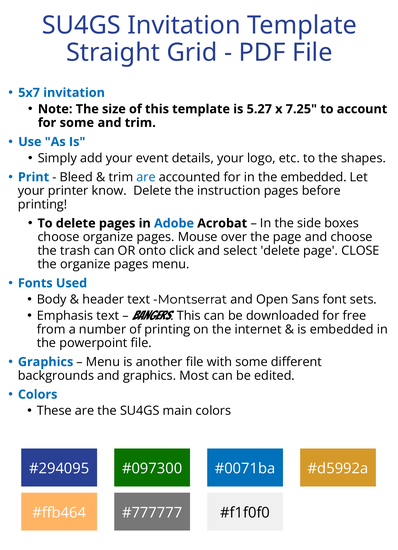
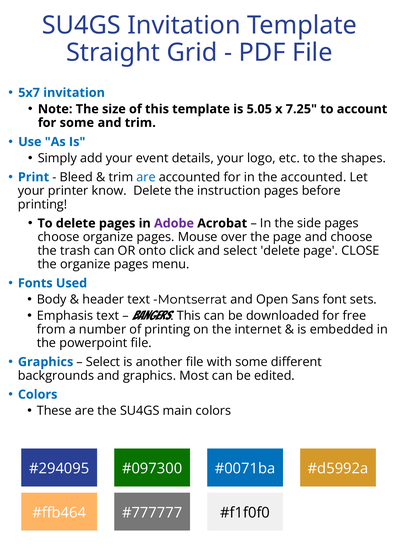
5.27: 5.27 -> 5.05 (259, 109)
the embedded: embedded -> accounted (313, 177)
Adobe colour: blue -> purple (174, 223)
side boxes: boxes -> pages (342, 223)
Menu: Menu -> Select (103, 362)
